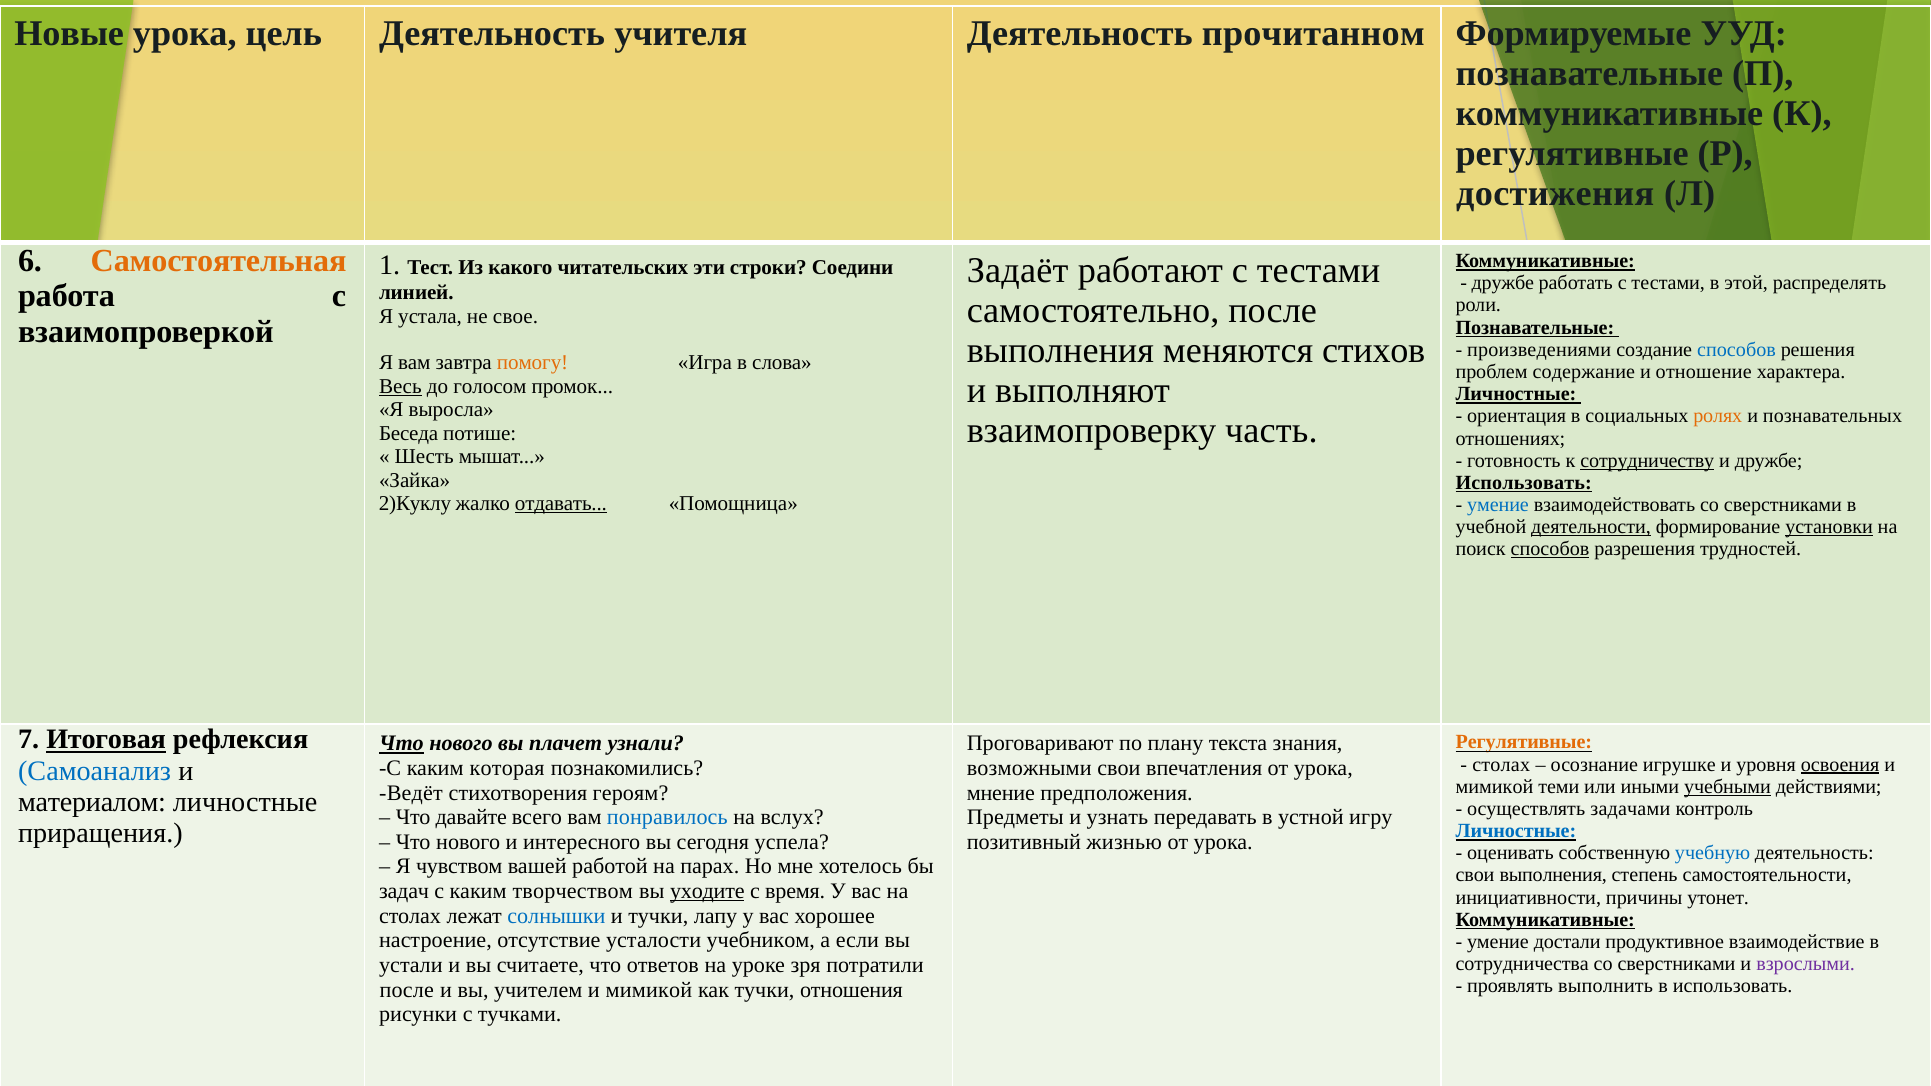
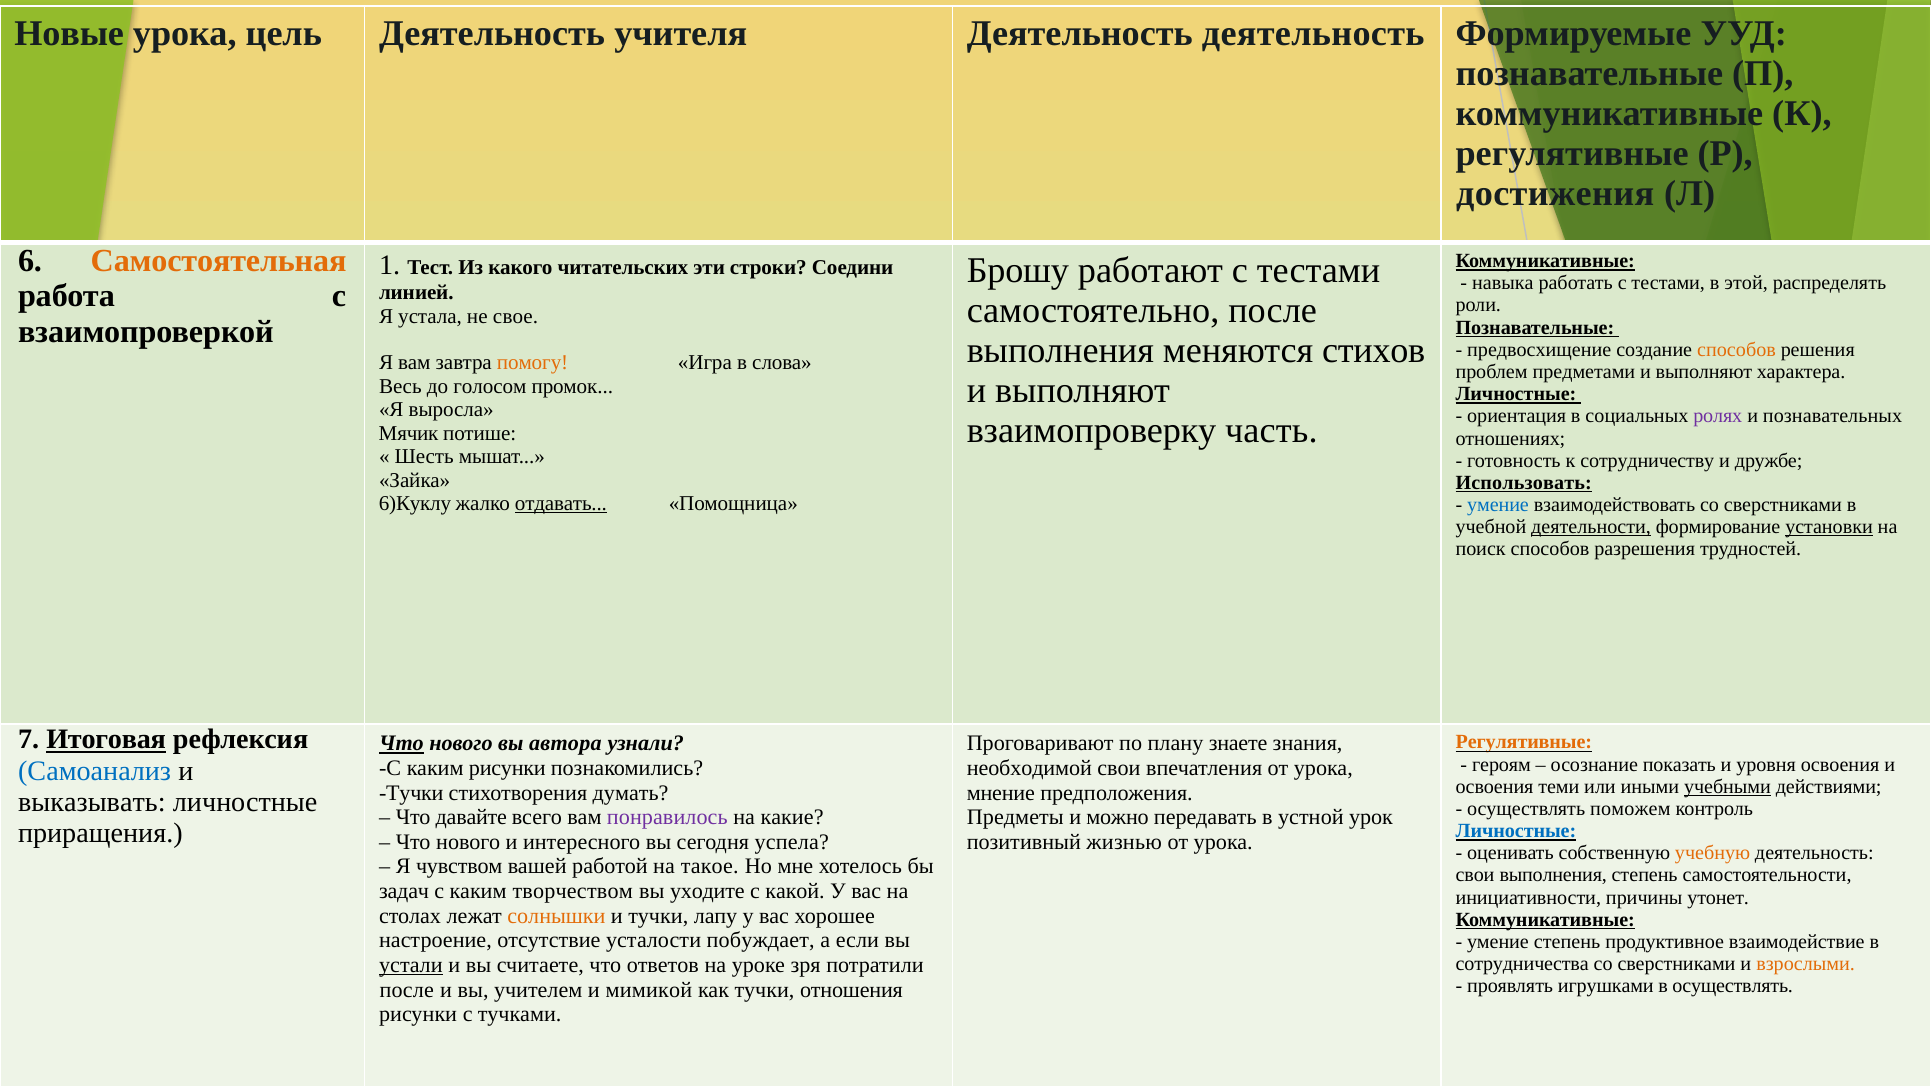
Деятельность прочитанном: прочитанном -> деятельность (1313, 33)
Задаёт: Задаёт -> Брошу (1018, 270)
дружбе: дружбе -> навыка (1503, 283)
произведениями: произведениями -> предвосхищение (1539, 350)
способов colour: blue -> orange (1736, 350)
содержание: содержание -> предметами (1584, 372)
отношение: отношение -> выполняют (1704, 372)
Весь underline: present -> none (400, 387)
ролях colour: orange -> purple (1718, 416)
Беседа: Беседа -> Мячик (409, 433)
сотрудничеству underline: present -> none (1647, 461)
2)Куклу: 2)Куклу -> 6)Куклу (415, 504)
способов underline: present -> none (1550, 549)
плачет: плачет -> автора (565, 744)
текста: текста -> знаете (1238, 744)
столах: столах -> героям (1501, 765)
игрушке: игрушке -> показать (1679, 765)
освоения underline: present -> none (1840, 765)
каким которая: которая -> рисунки (507, 768)
возможными: возможными -> необходимой (1029, 768)
мимикой: мимикой -> освоения (1495, 787)
Ведёт: Ведёт -> Тучки (411, 793)
героям: героям -> думать (631, 793)
материалом: материалом -> выказывать (92, 802)
задачами: задачами -> поможем (1630, 809)
понравилось colour: blue -> purple (667, 818)
вслух: вслух -> какие (792, 818)
узнать: узнать -> можно (1118, 818)
игру: игру -> урок (1371, 818)
учебную colour: blue -> orange (1713, 853)
парах: парах -> такое (710, 867)
уходите underline: present -> none (707, 891)
время: время -> какой (795, 891)
солнышки colour: blue -> orange (556, 916)
учебником: учебником -> побуждает (761, 941)
умение достали: достали -> степень (1567, 942)
взрослыми colour: purple -> orange (1806, 964)
устали underline: none -> present (411, 965)
выполнить: выполнить -> игрушками (1606, 986)
в использовать: использовать -> осуществлять (1733, 986)
